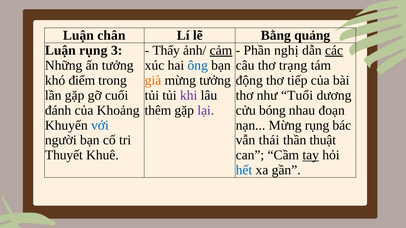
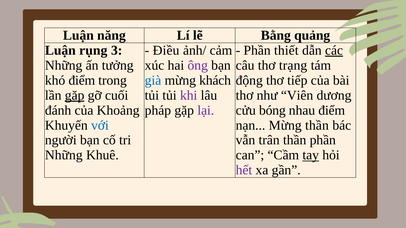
chân: chân -> năng (111, 35)
Thấy: Thấy -> Điều (166, 50)
cảm underline: present -> none (221, 50)
nghị: nghị -> thiết (286, 50)
ông colour: blue -> purple (198, 65)
già colour: orange -> blue (153, 80)
mừng tưởng: tưởng -> khách (215, 80)
gặp underline: none -> present (75, 95)
Tuổi: Tuổi -> Viên (297, 95)
thêm: thêm -> pháp (158, 110)
nhau đoạn: đoạn -> điểm (332, 110)
Mừng rụng: rụng -> thần (317, 125)
thái: thái -> trân (269, 140)
thần thuật: thuật -> phần (323, 140)
Thuyết: Thuyết -> Những (64, 155)
hết colour: blue -> purple (244, 170)
